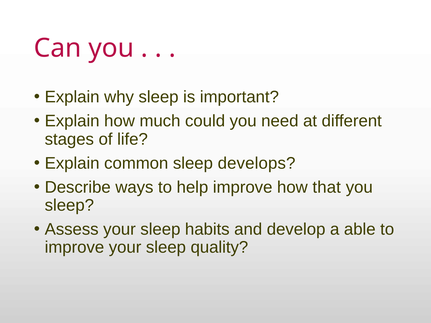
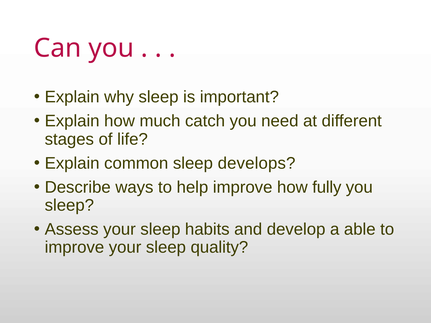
could: could -> catch (205, 121)
that: that -> fully (327, 187)
